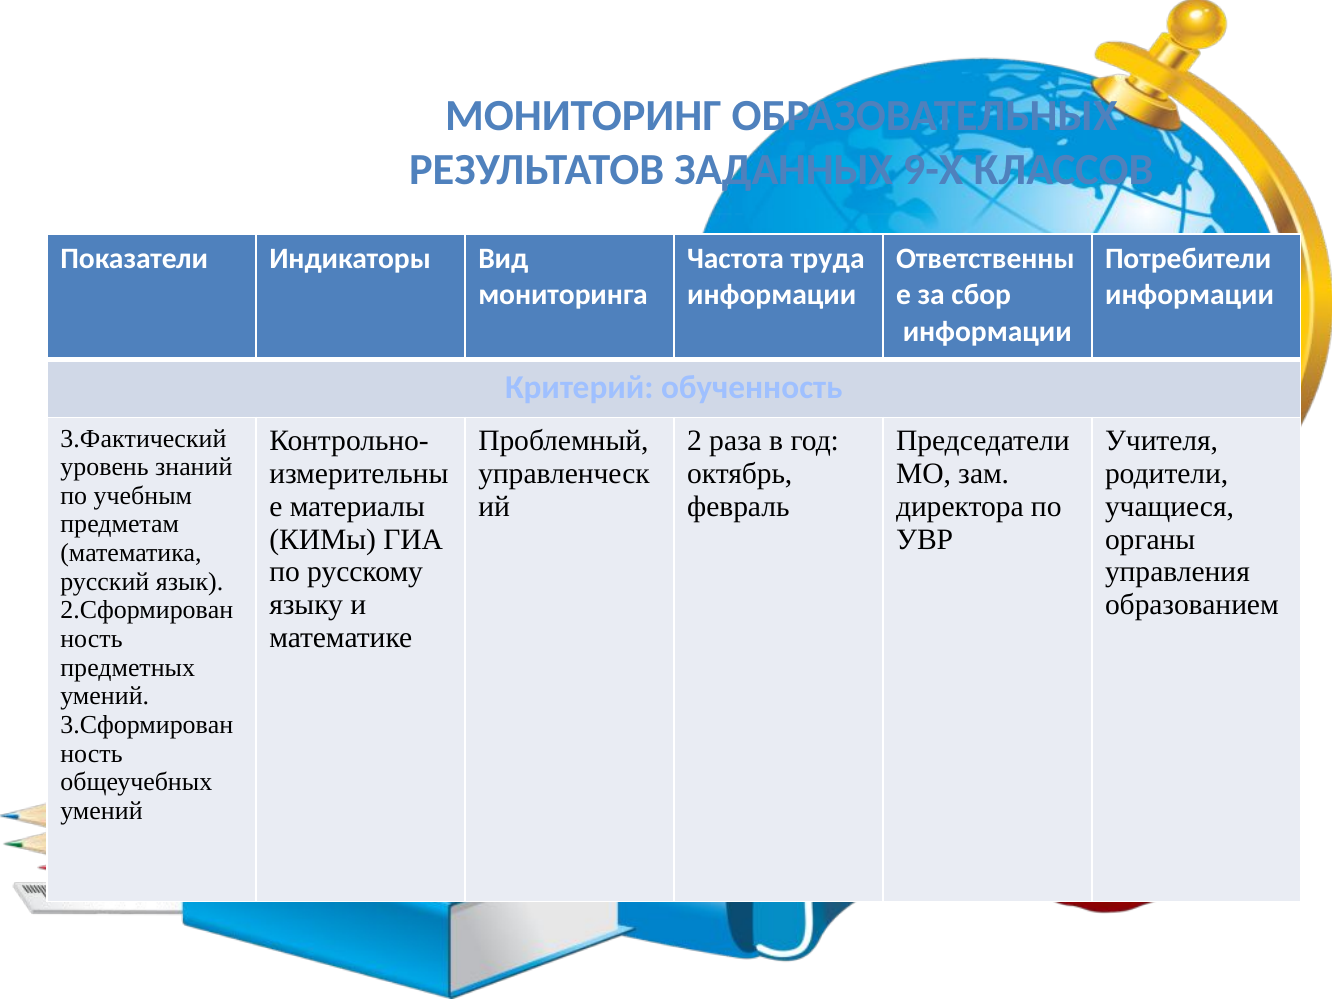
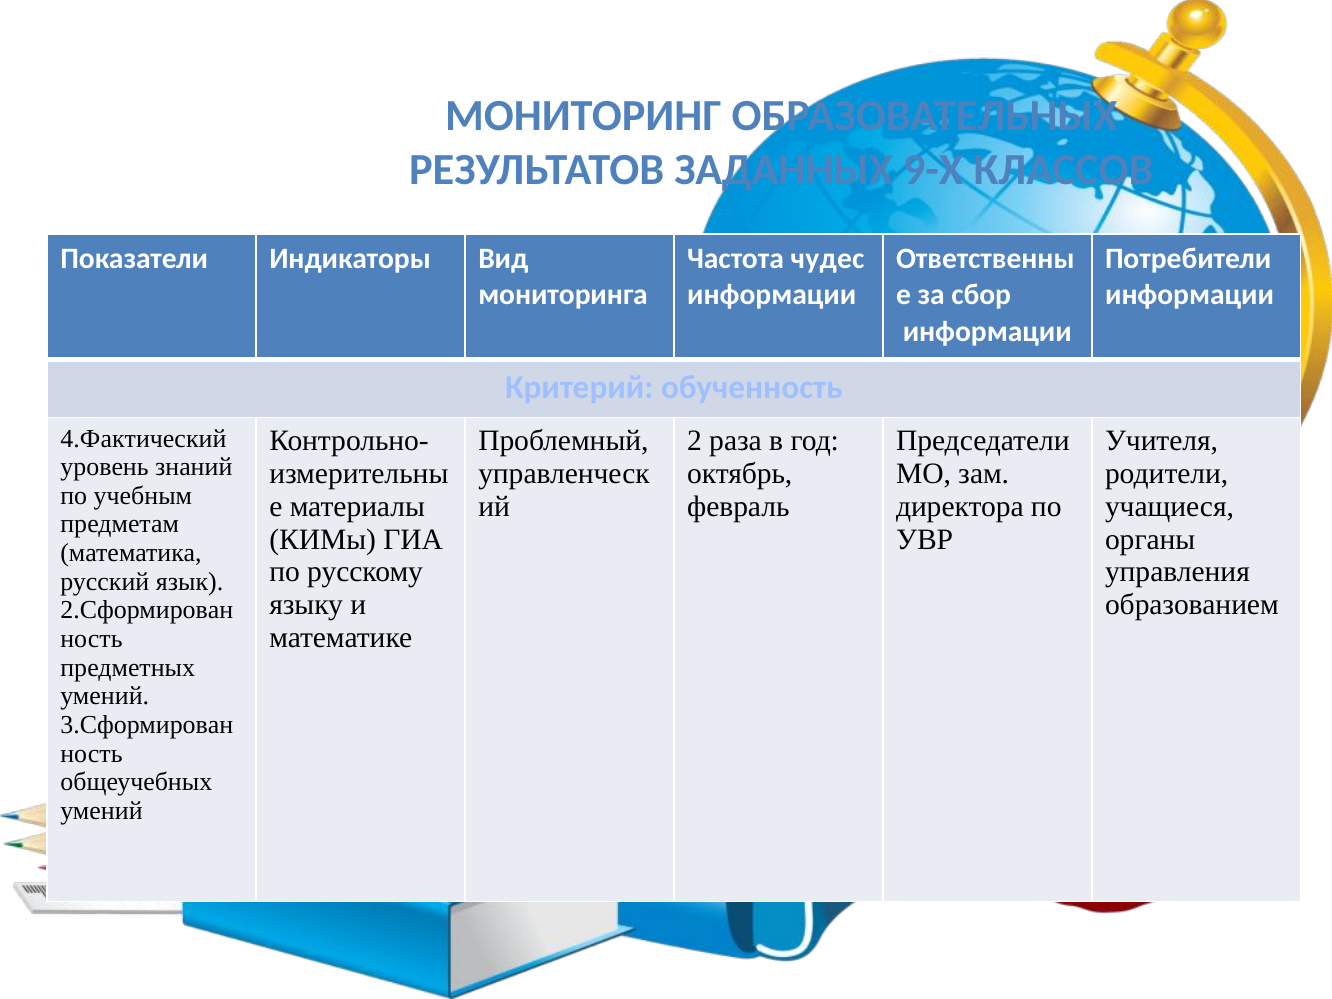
труда: труда -> чудес (828, 259)
3.Фактический: 3.Фактический -> 4.Фактический (143, 439)
